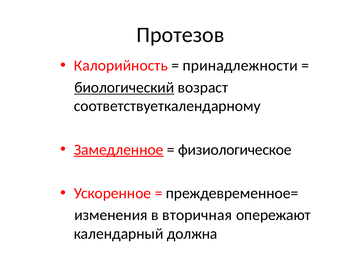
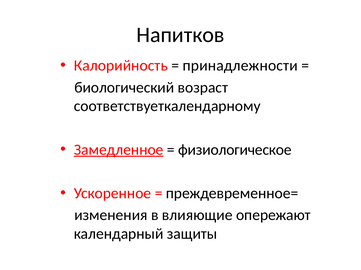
Протезов: Протезов -> Напитков (180, 35)
биологический underline: present -> none (124, 88)
вторичная: вторичная -> влияющие (197, 216)
должна: должна -> защиты (192, 234)
